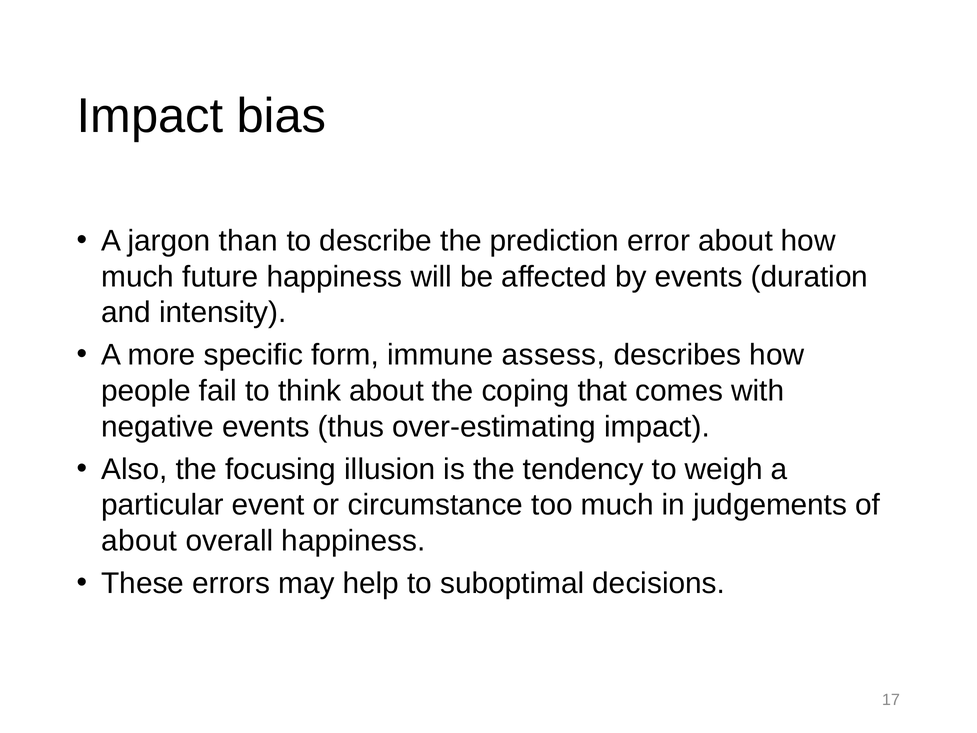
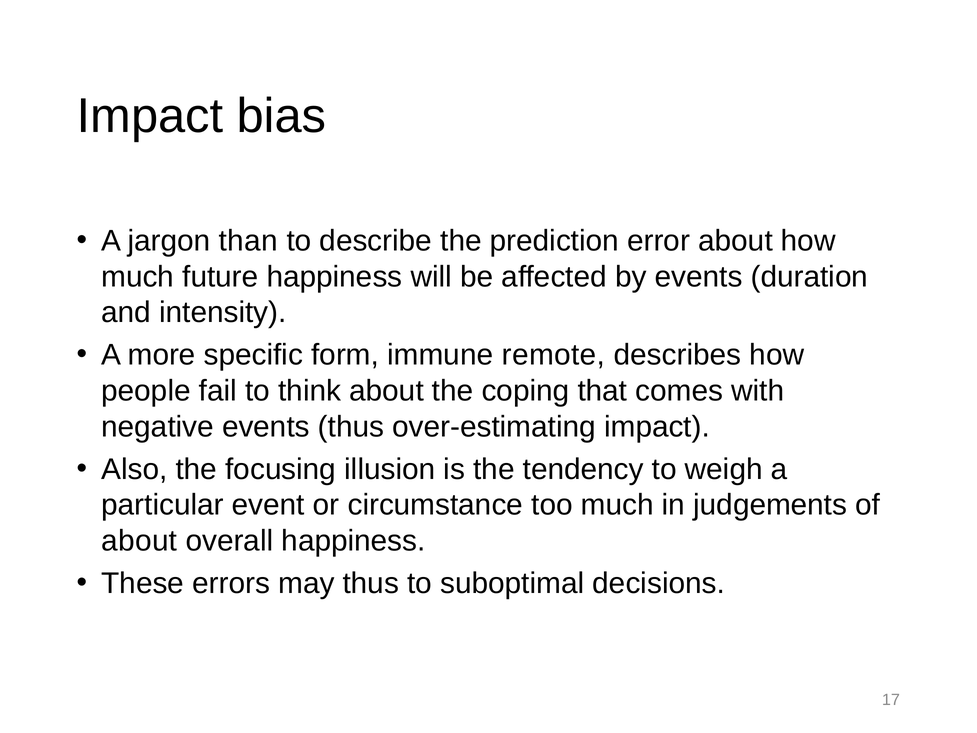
assess: assess -> remote (553, 355)
may help: help -> thus (371, 583)
